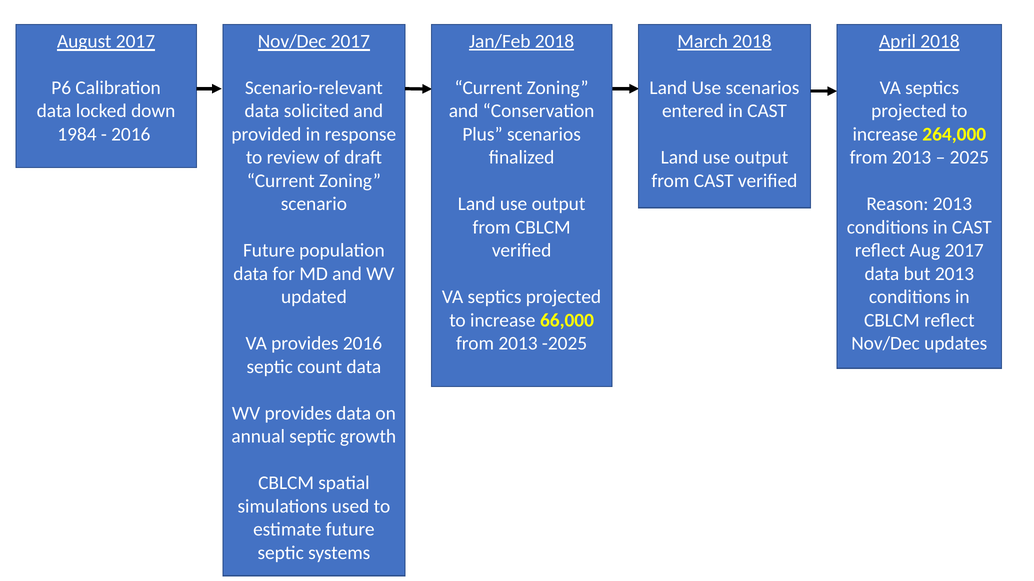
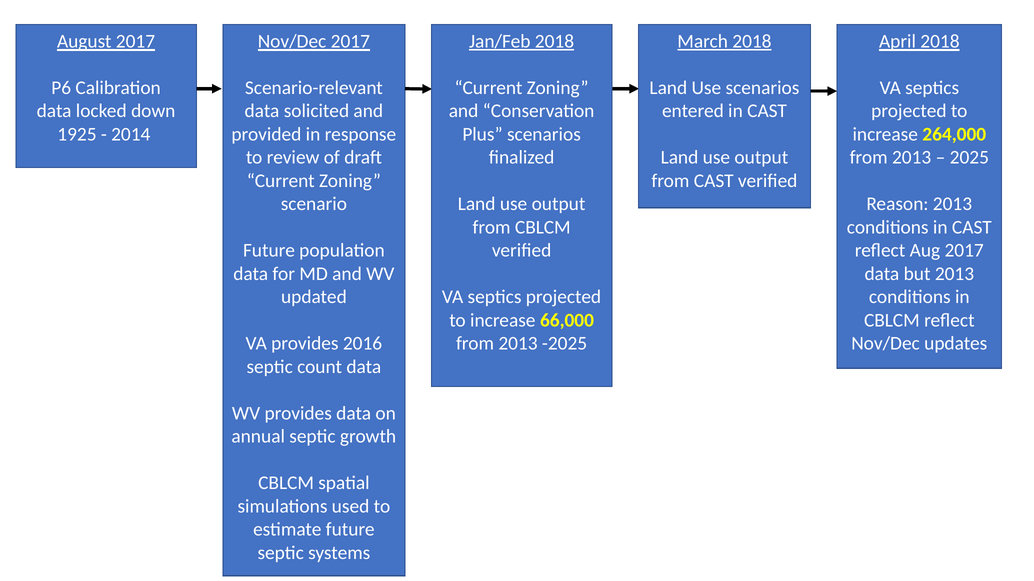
1984: 1984 -> 1925 (77, 134)
2016: 2016 -> 2014 (131, 134)
